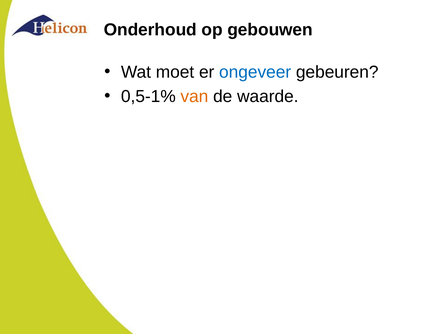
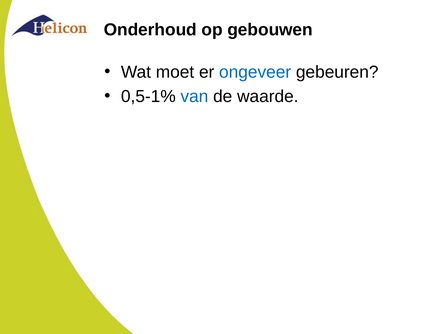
van colour: orange -> blue (194, 96)
